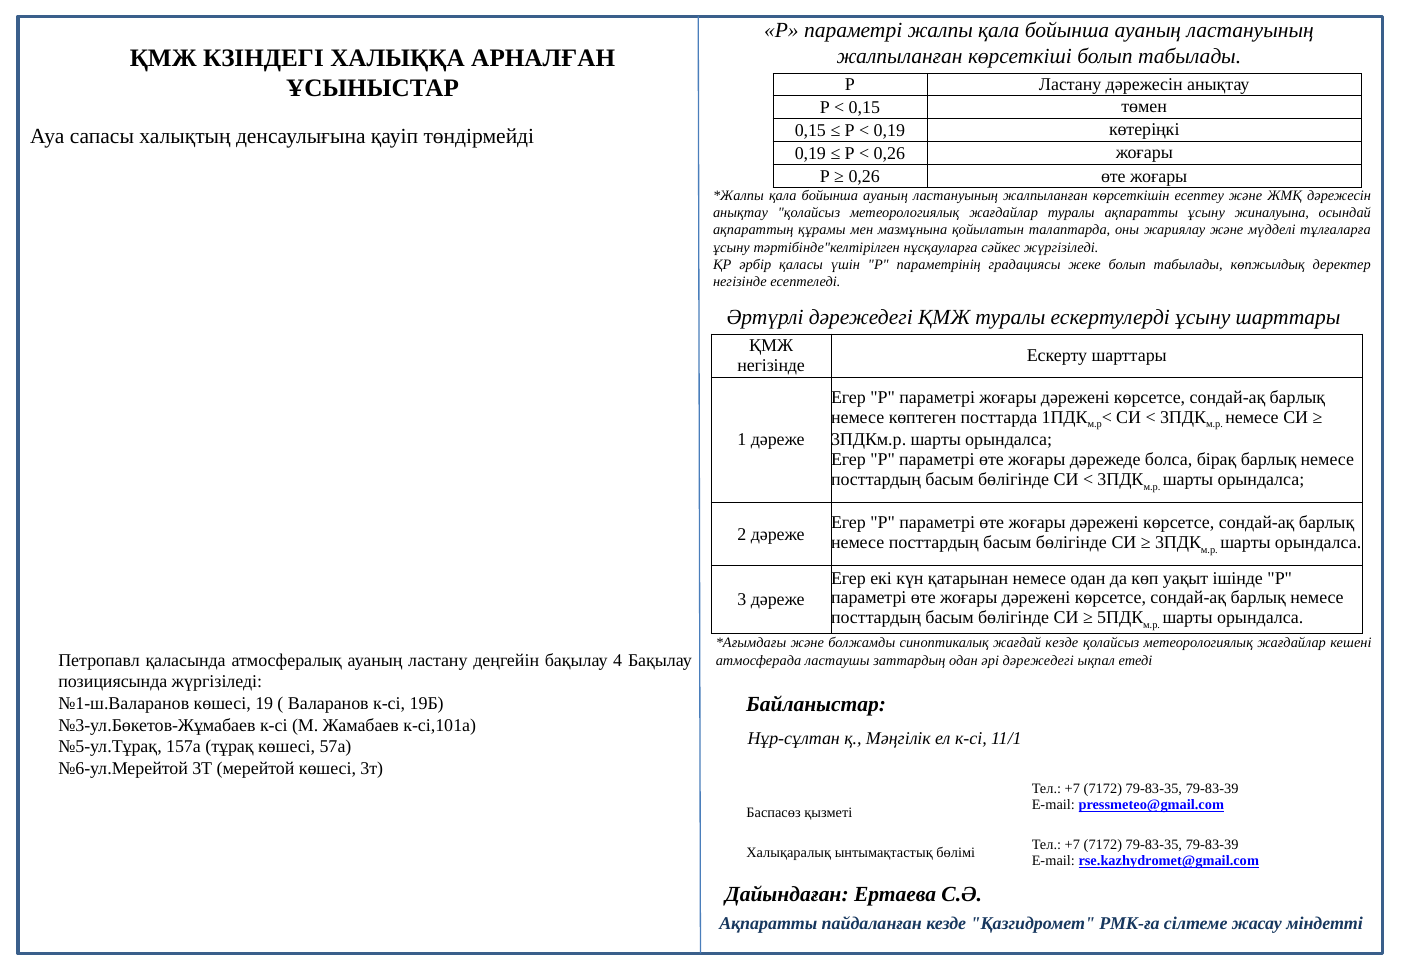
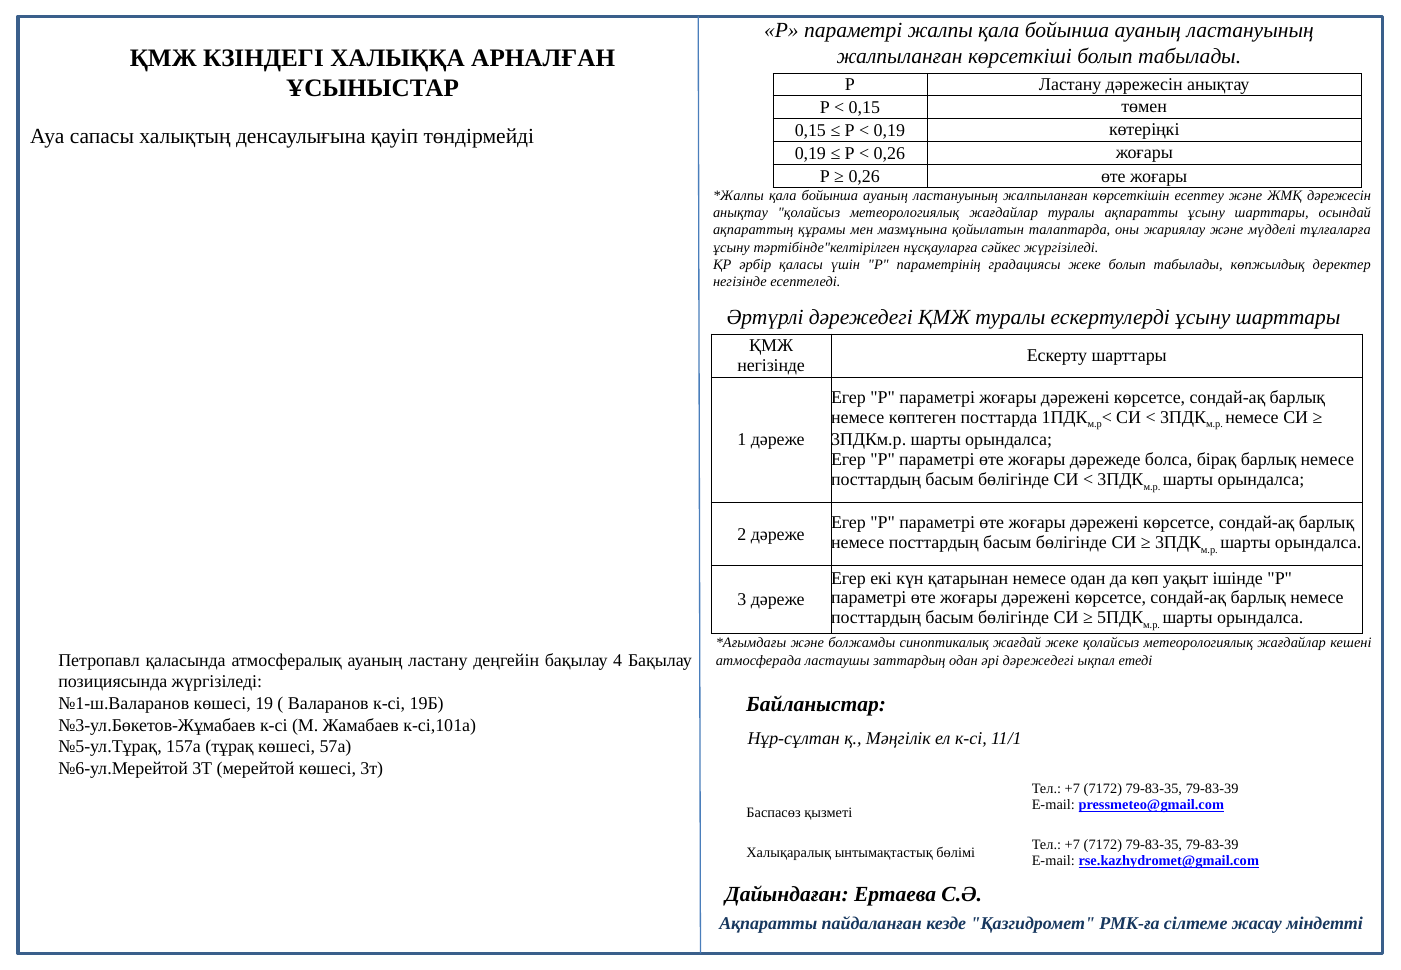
ақпаратты ұсыну жиналуына: жиналуына -> шарттары (1272, 213)
жағдай кезде: кезде -> жеке (1062, 643)
